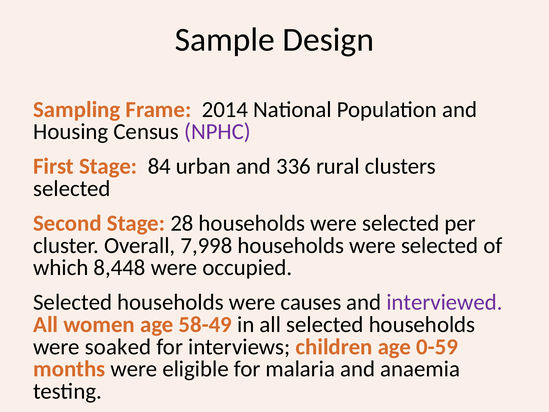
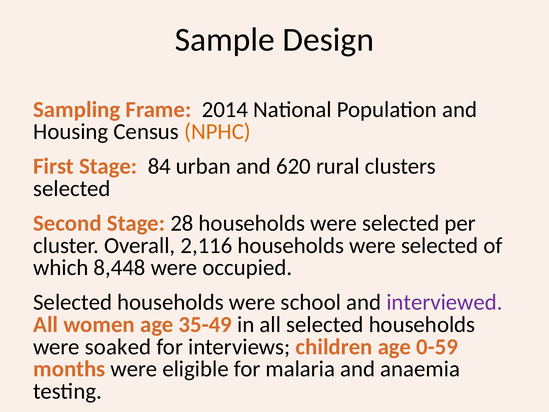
NPHC colour: purple -> orange (217, 132)
336: 336 -> 620 (293, 166)
7,998: 7,998 -> 2,116 (206, 245)
causes: causes -> school (311, 302)
58-49: 58-49 -> 35-49 (205, 324)
